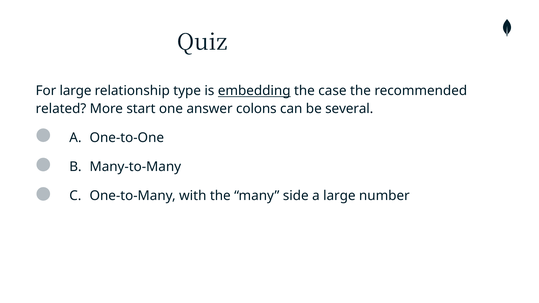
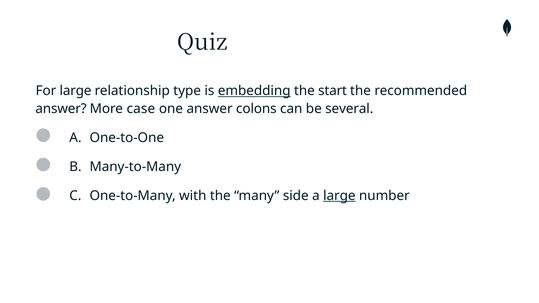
case: case -> start (333, 91)
related: related -> answer (61, 109)
start: start -> case (141, 109)
large underline: none -> present (339, 196)
